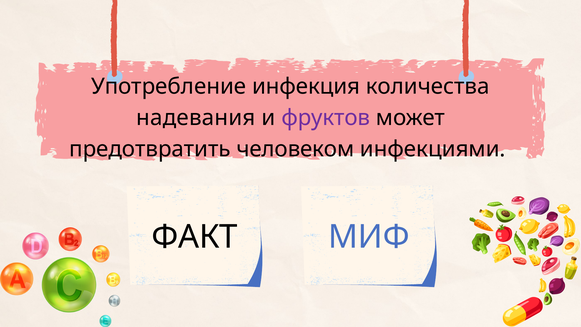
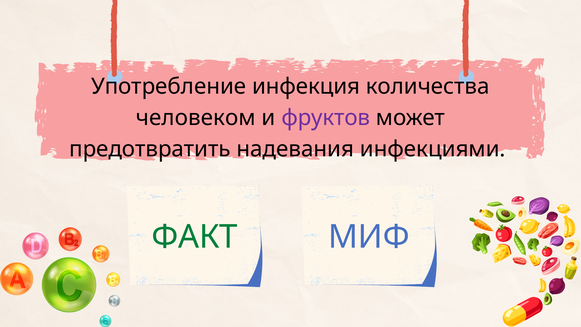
надевания: надевания -> человеком (196, 118)
человеком: человеком -> надевания (295, 149)
ФАКТ colour: black -> green (195, 237)
